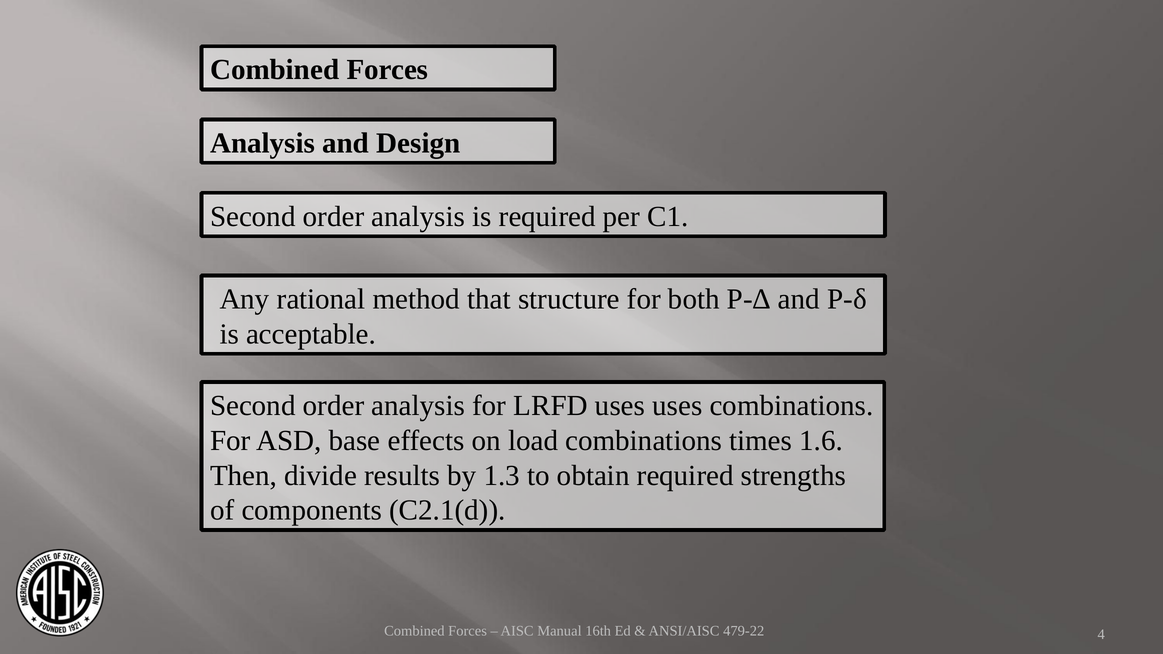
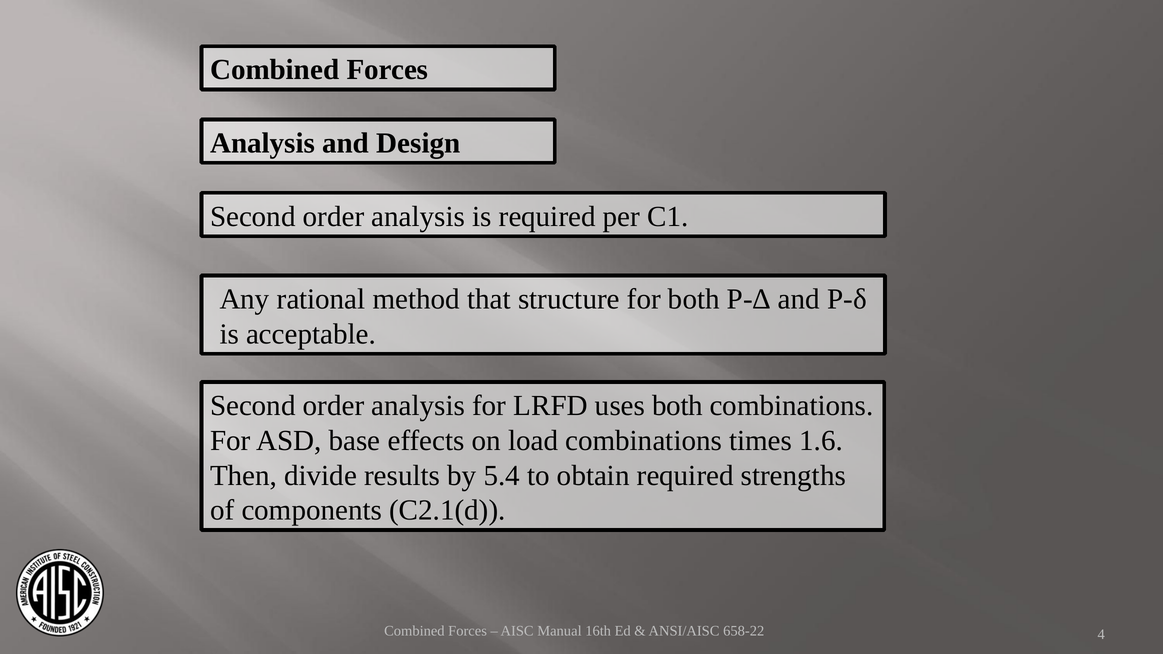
uses uses: uses -> both (677, 406)
1.3: 1.3 -> 5.4 (502, 476)
479-22: 479-22 -> 658-22 (744, 631)
